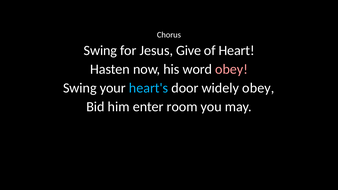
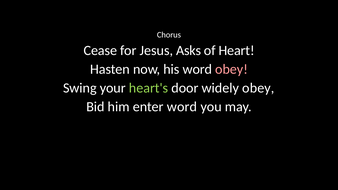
Swing: Swing -> Cease (100, 51)
Give: Give -> Asks (189, 51)
heart's colour: light blue -> light green (149, 88)
enter room: room -> word (182, 107)
